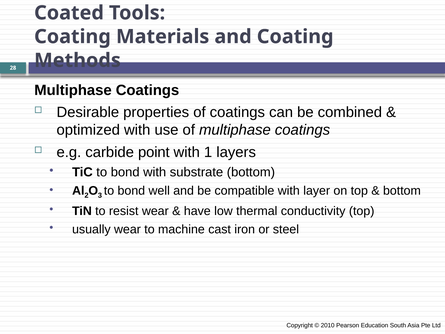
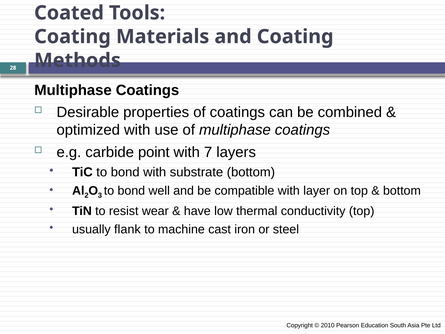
1: 1 -> 7 (208, 152)
usually wear: wear -> flank (127, 229)
